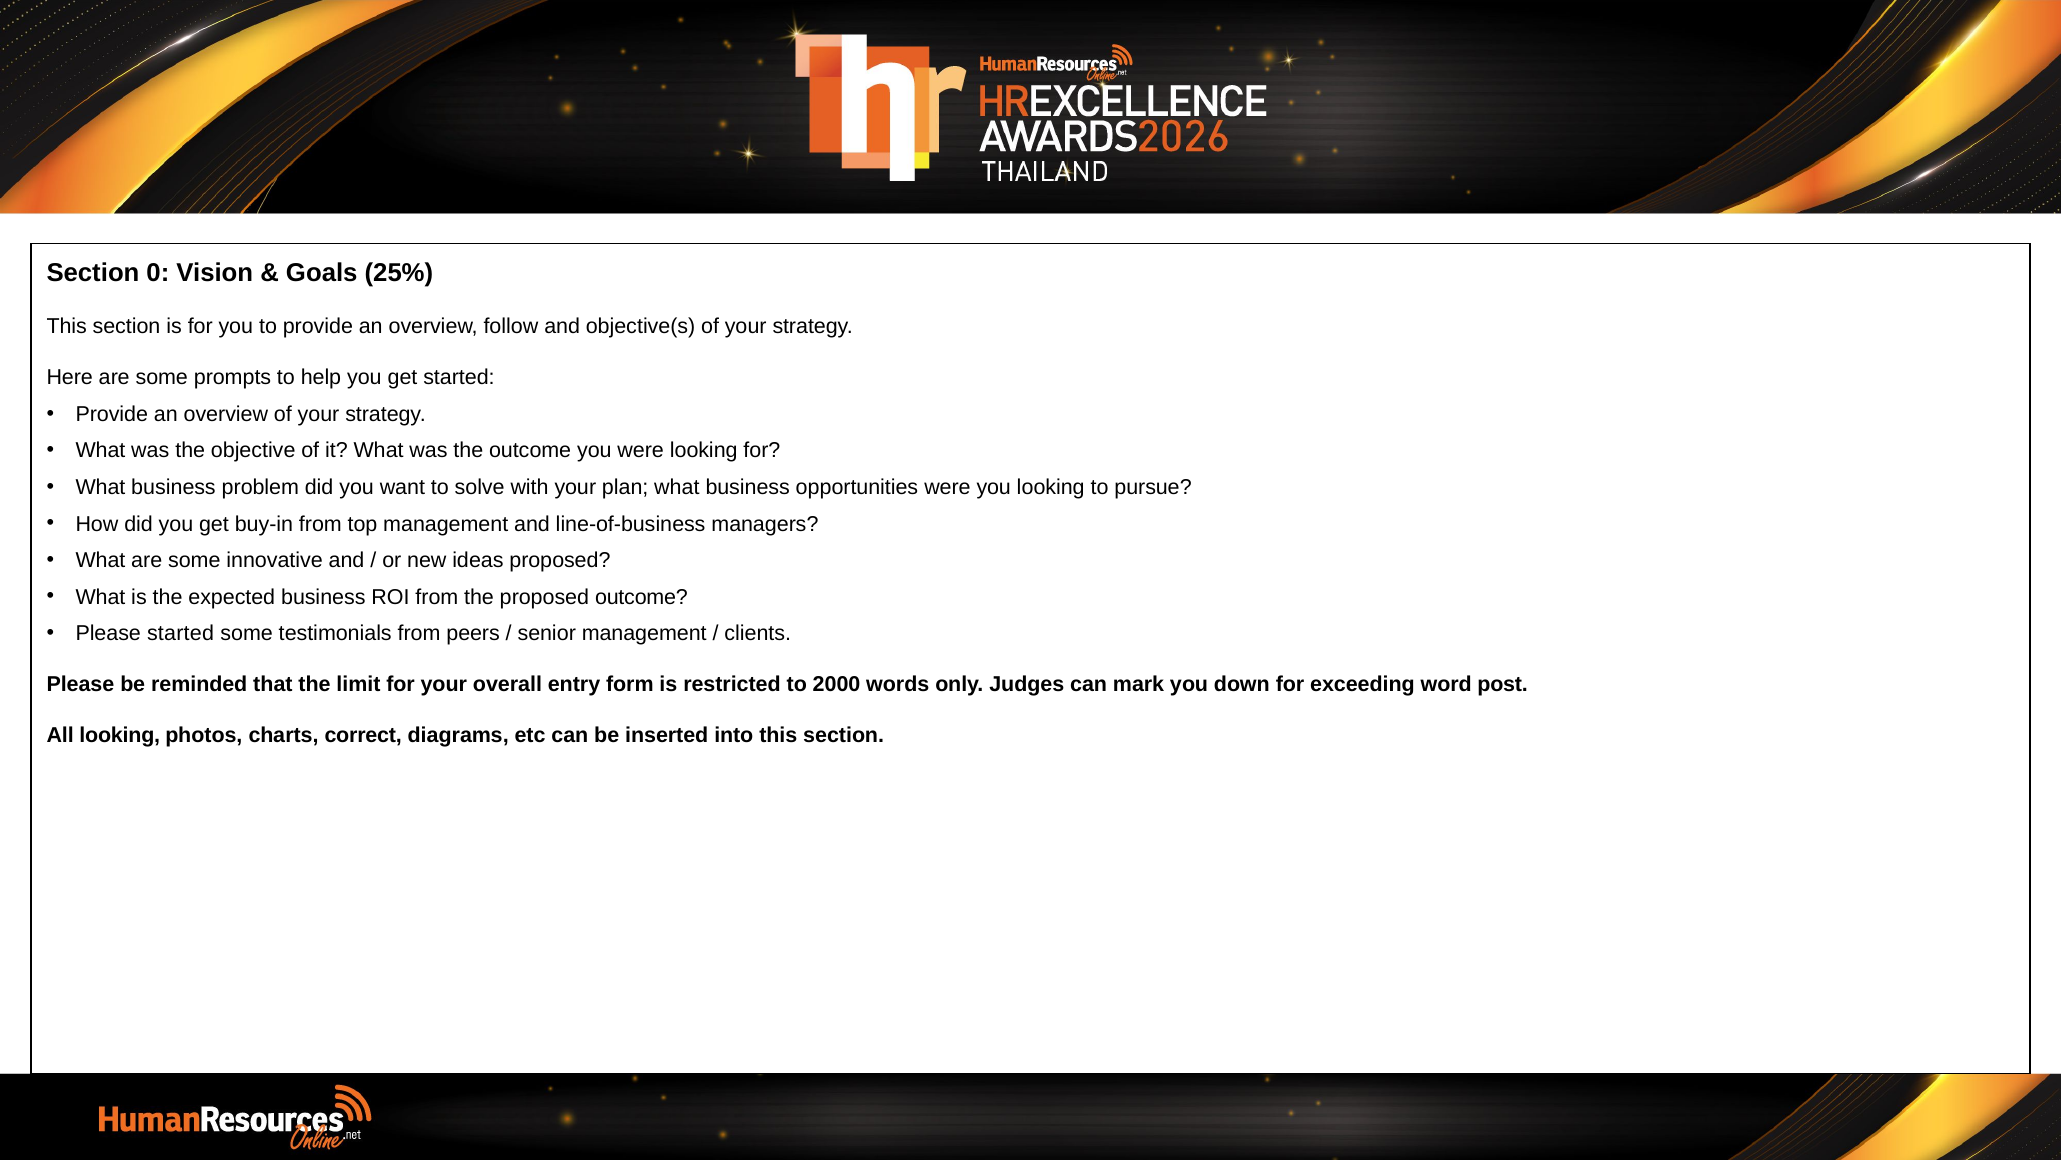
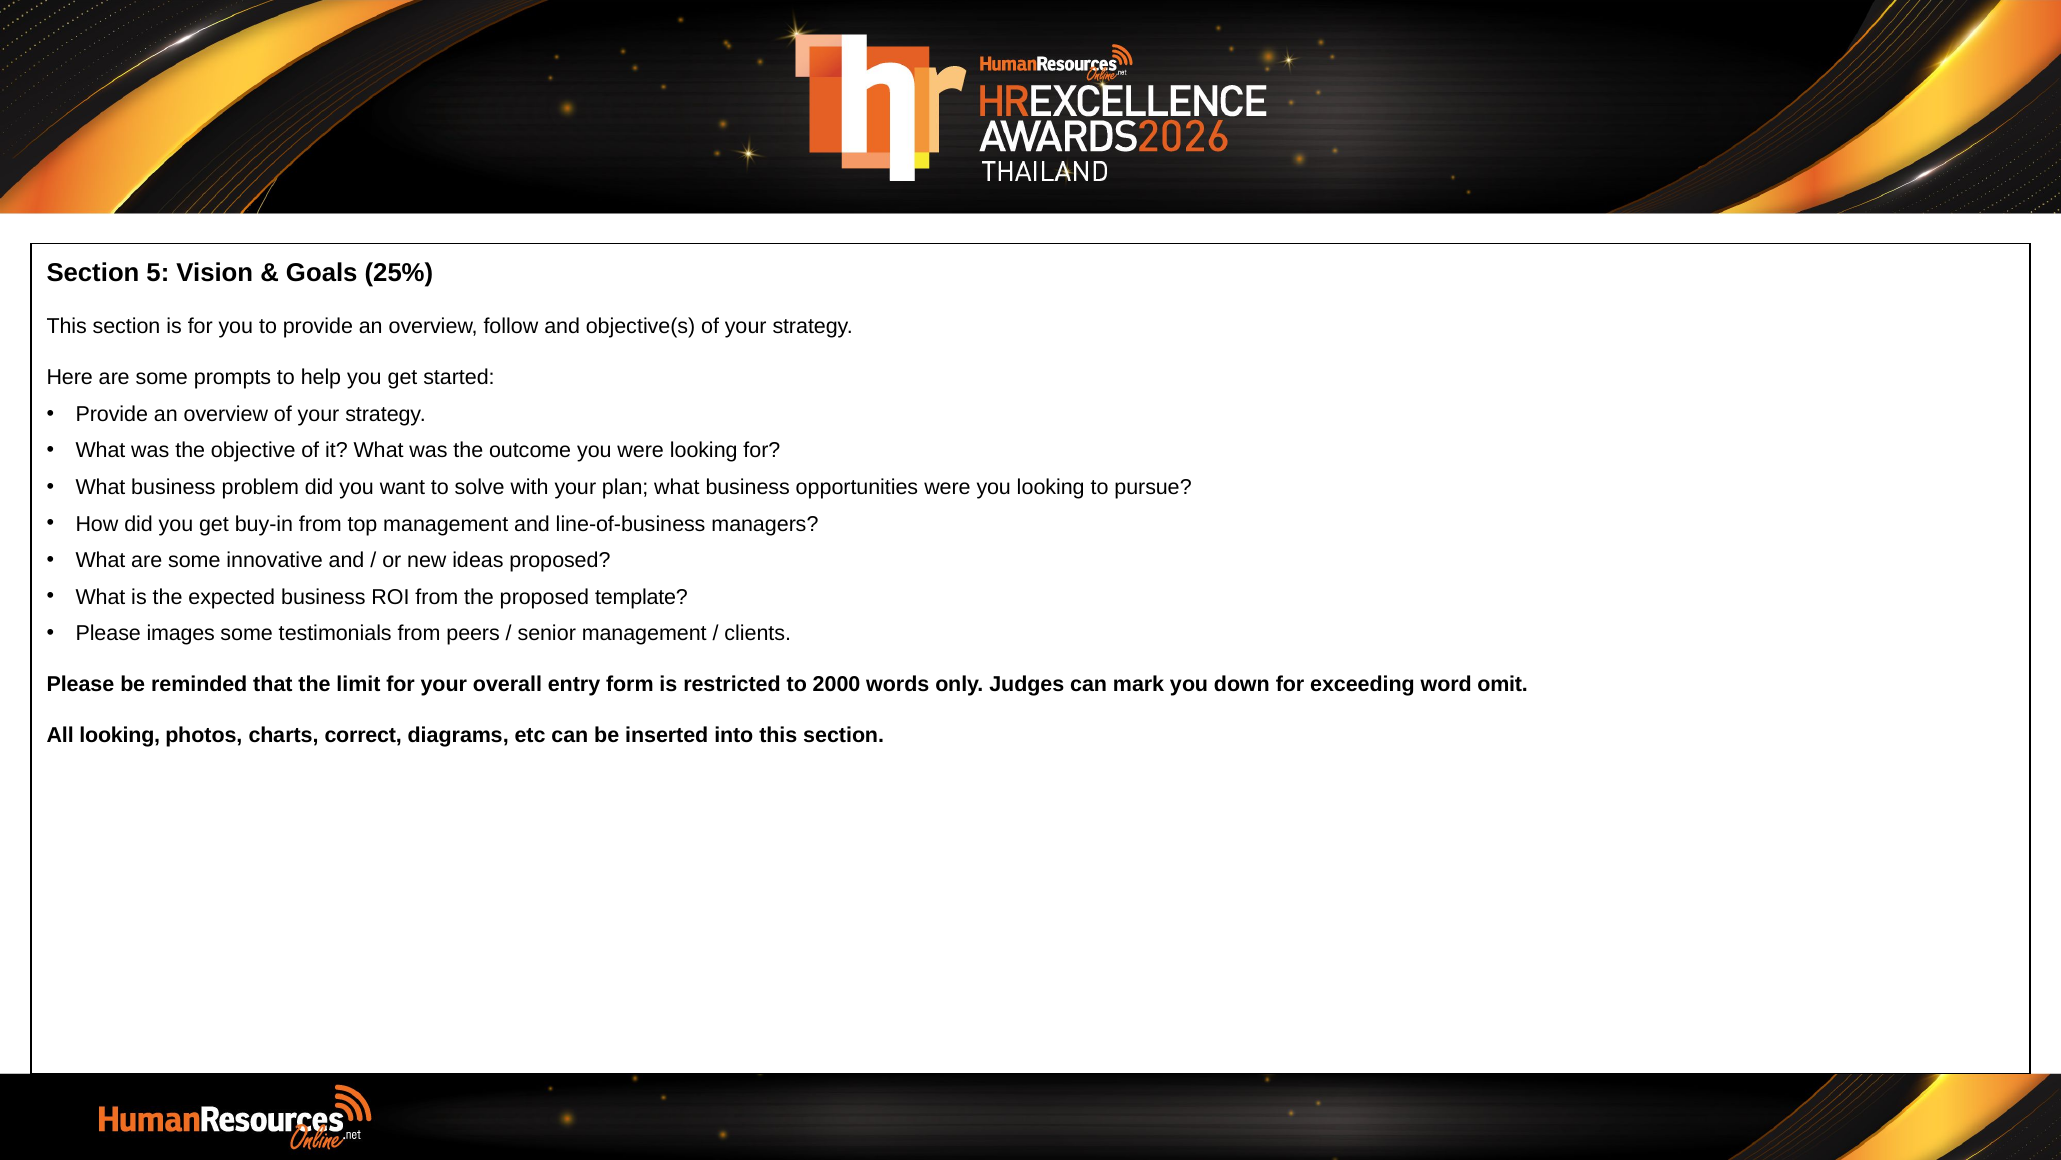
0: 0 -> 5 (158, 273)
proposed outcome: outcome -> template (641, 597)
Please started: started -> images (181, 633)
post: post -> omit (1503, 684)
